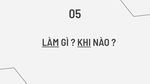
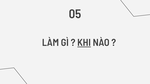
LÀM underline: present -> none (50, 43)
